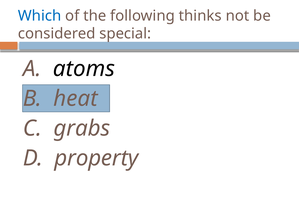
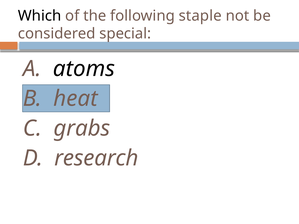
Which colour: blue -> black (40, 16)
thinks: thinks -> staple (200, 16)
property: property -> research (96, 158)
